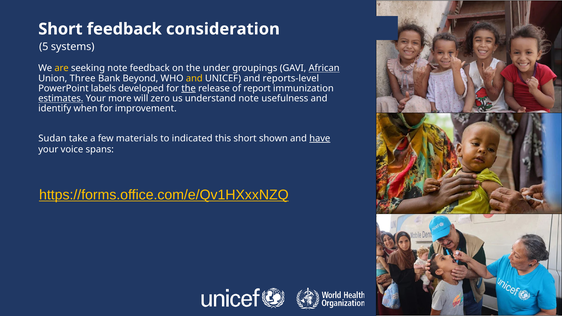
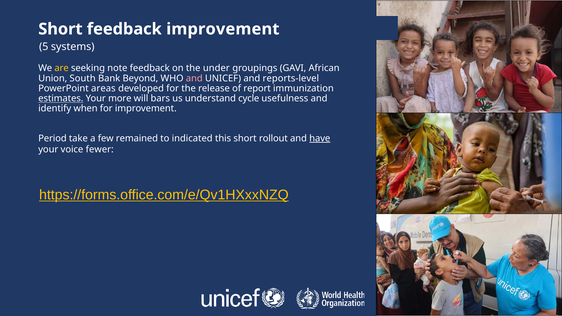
consideration: consideration -> improvement (223, 29)
African underline: present -> none (324, 68)
Three: Three -> South (83, 78)
and colour: yellow -> pink (194, 78)
labels: labels -> areas (103, 88)
the underline: present -> none (189, 88)
zero: zero -> bars (160, 99)
understand note: note -> cycle (249, 99)
Sudan: Sudan -> Period (52, 138)
materials: materials -> remained (137, 138)
shown: shown -> rollout (273, 138)
spans: spans -> fewer (100, 150)
